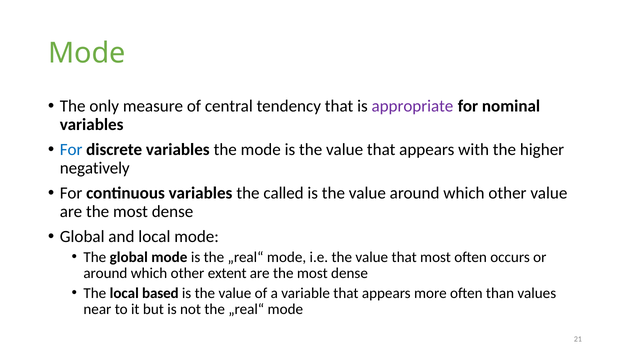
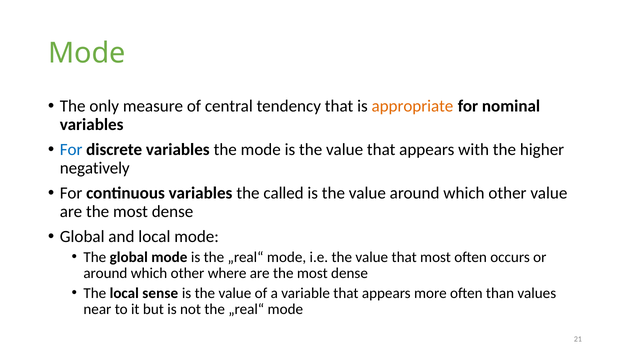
appropriate colour: purple -> orange (412, 106)
extent: extent -> where (227, 273)
based: based -> sense (160, 293)
